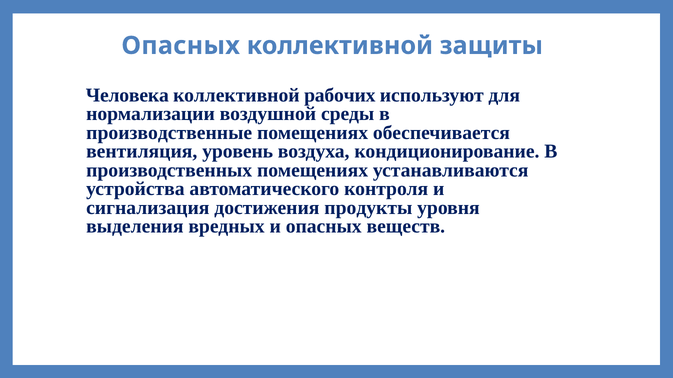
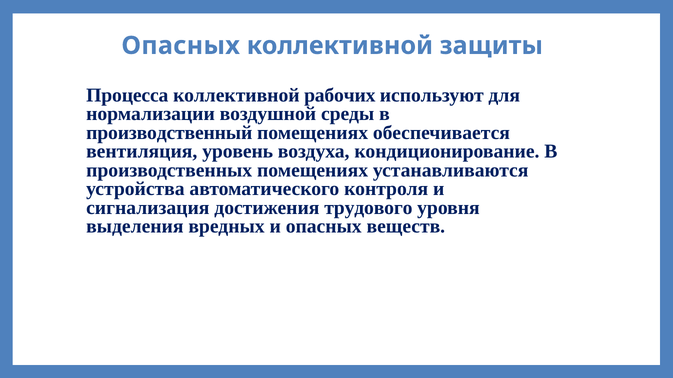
Человека: Человека -> Процесса (127, 95)
производственные: производственные -> производственный (169, 133)
продукты: продукты -> трудового (368, 208)
